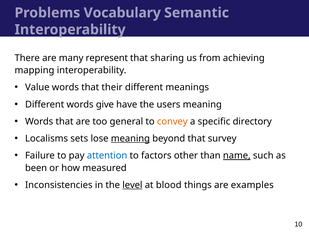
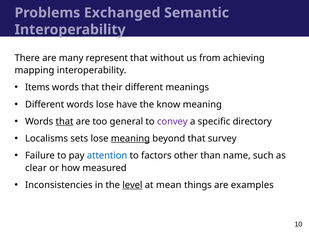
Vocabulary: Vocabulary -> Exchanged (122, 13)
sharing: sharing -> without (167, 58)
Value: Value -> Items (37, 87)
words give: give -> lose (105, 104)
users: users -> know (168, 104)
that underline: none -> present (65, 121)
convey colour: orange -> purple (172, 121)
name underline: present -> none (237, 155)
been: been -> clear (36, 168)
blood: blood -> mean (169, 185)
